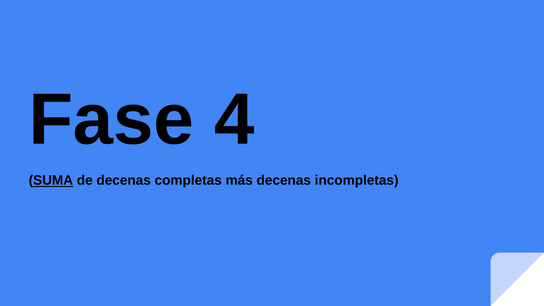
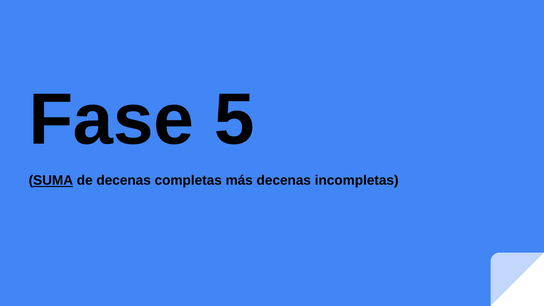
4: 4 -> 5 (234, 120)
